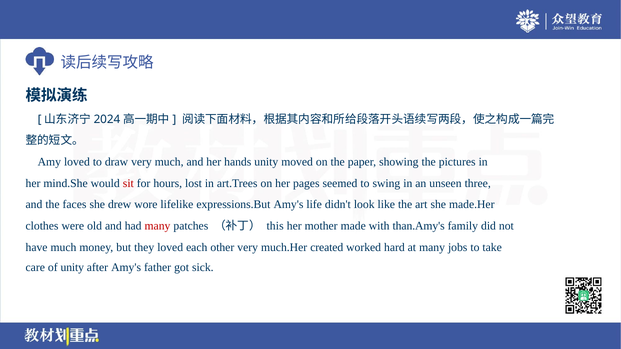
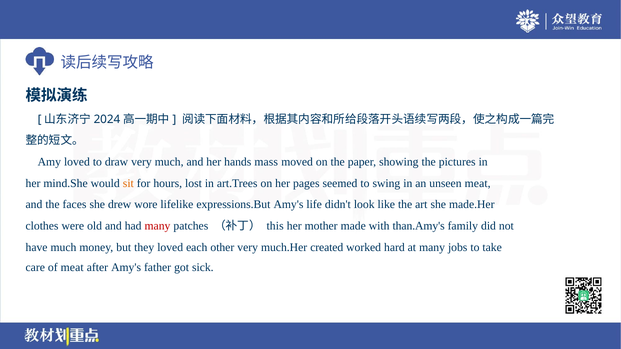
hands unity: unity -> mass (266, 162)
sit colour: red -> orange (128, 183)
unseen three: three -> meat (478, 183)
of unity: unity -> meat (72, 267)
